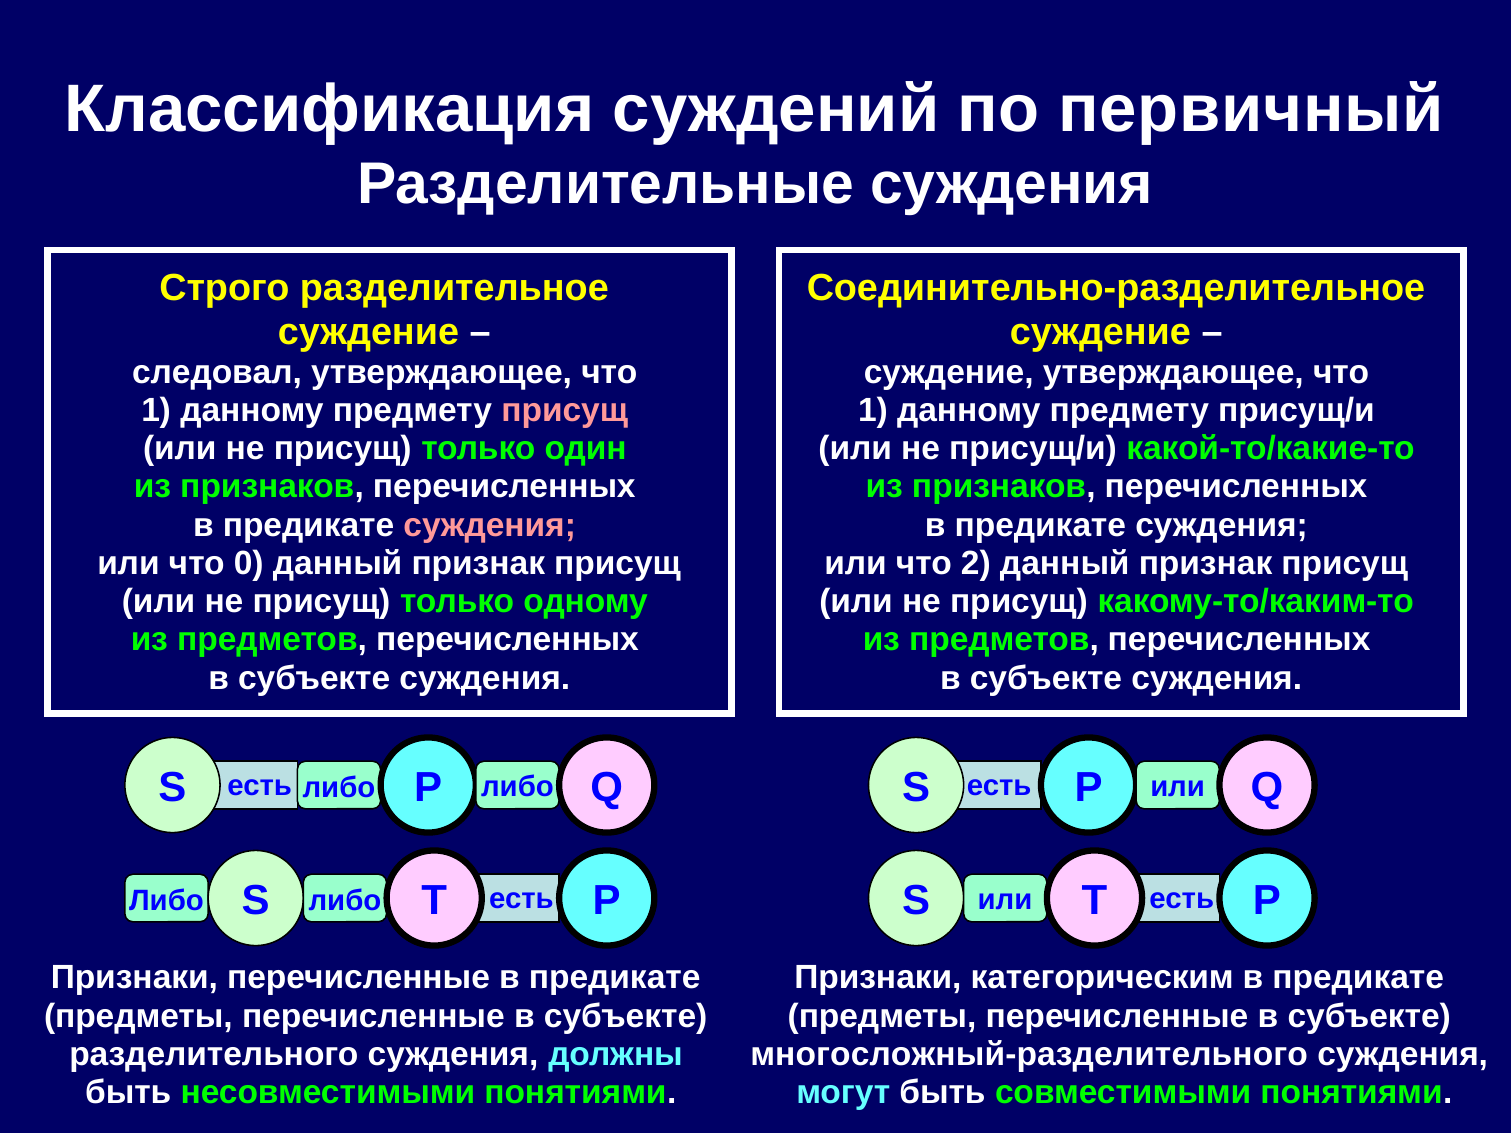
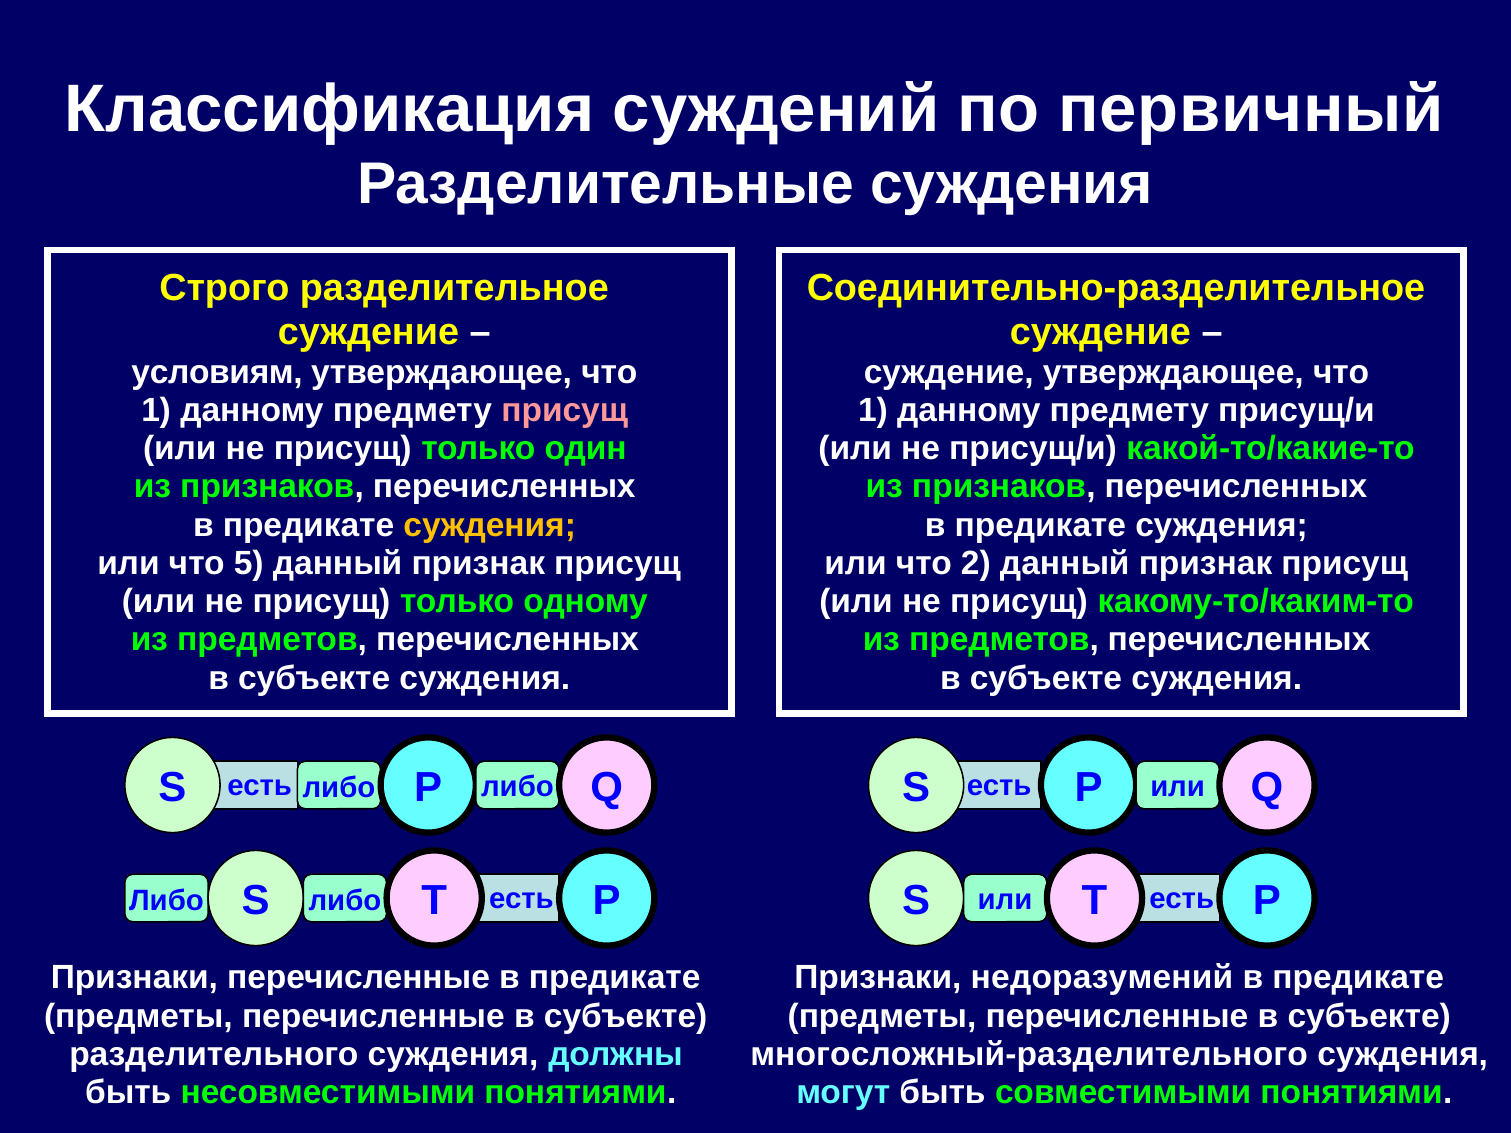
следовал: следовал -> условиям (217, 372)
суждения colour: pink -> yellow (490, 525)
0: 0 -> 5 (249, 564)
категорическим: категорическим -> недоразумений (1102, 978)
